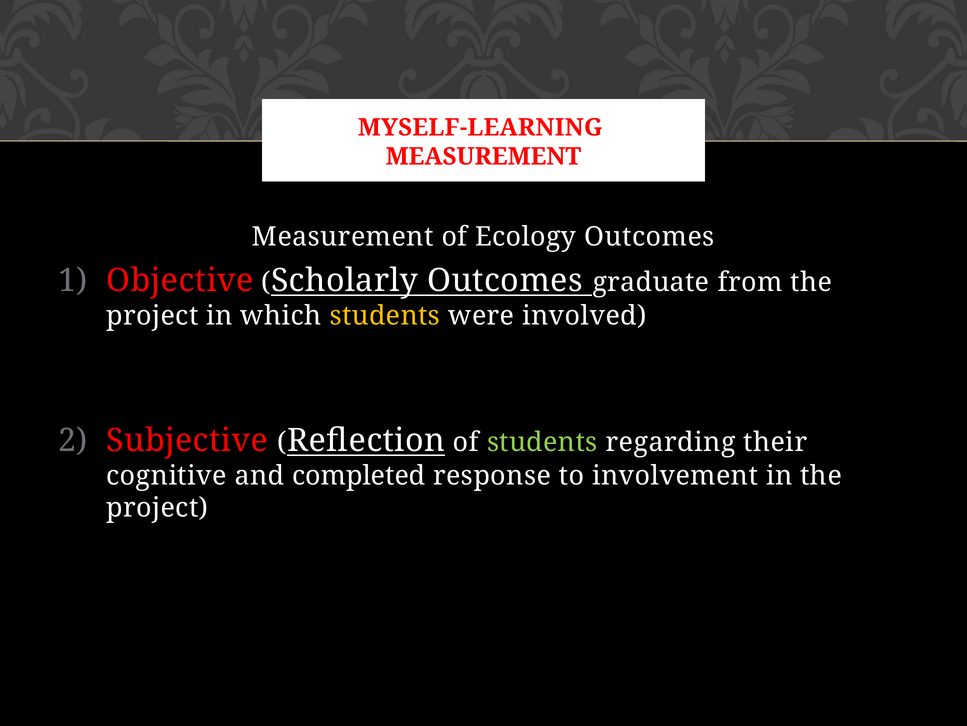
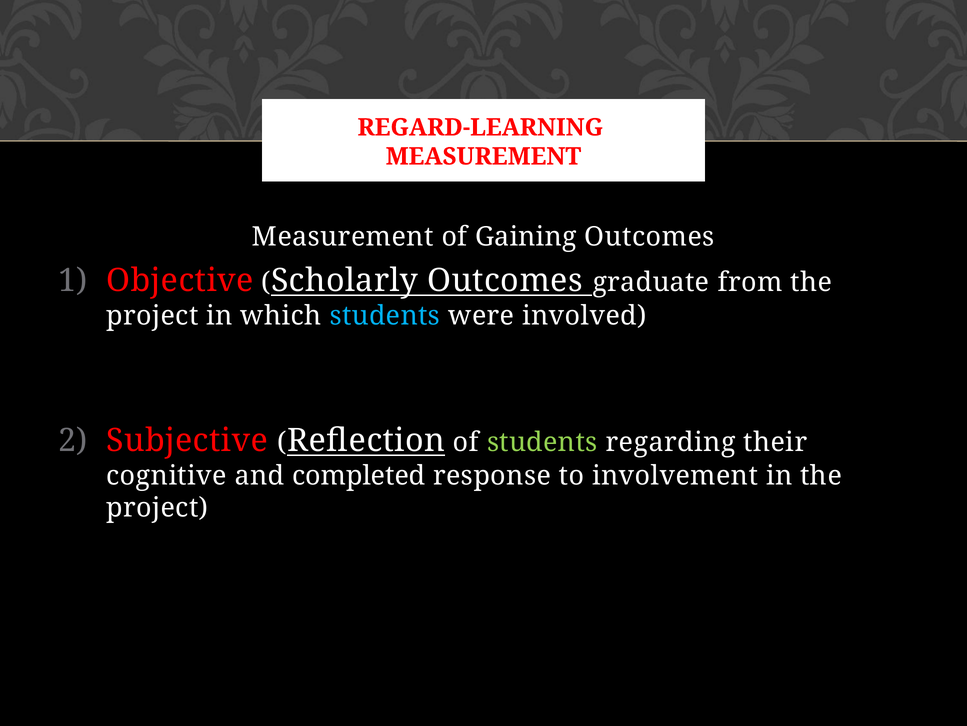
MYSELF-LEARNING: MYSELF-LEARNING -> REGARD-LEARNING (480, 127)
Ecology: Ecology -> Gaining (526, 237)
students colour: yellow -> light blue (385, 316)
